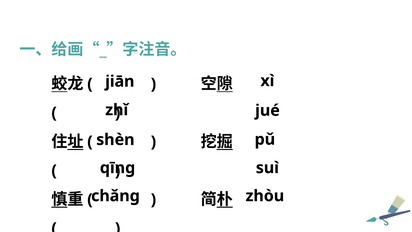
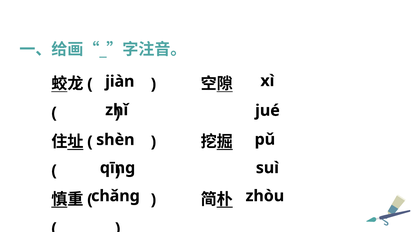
jiān: jiān -> jiàn (120, 81)
